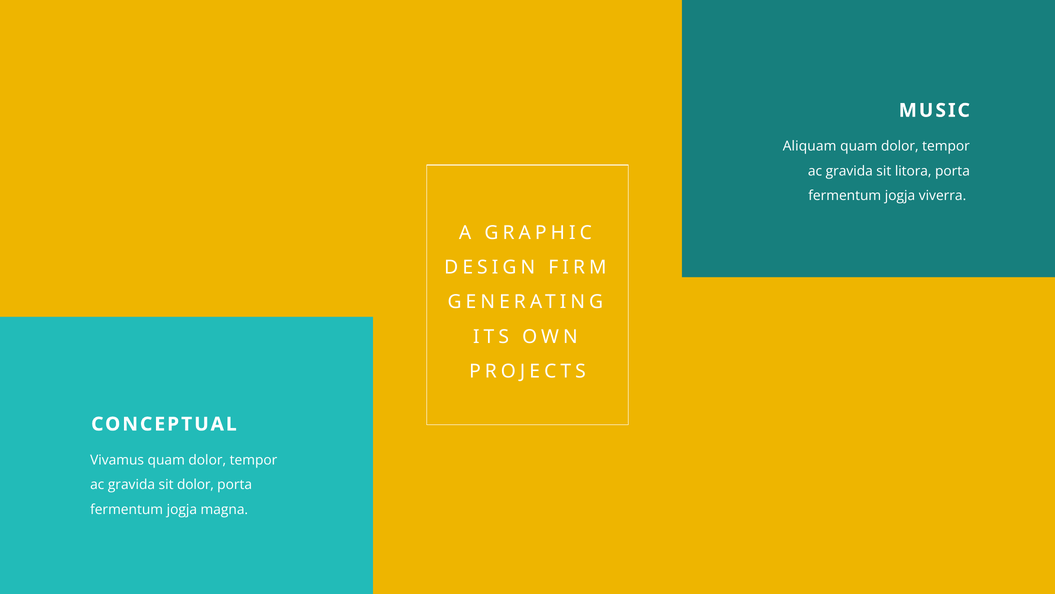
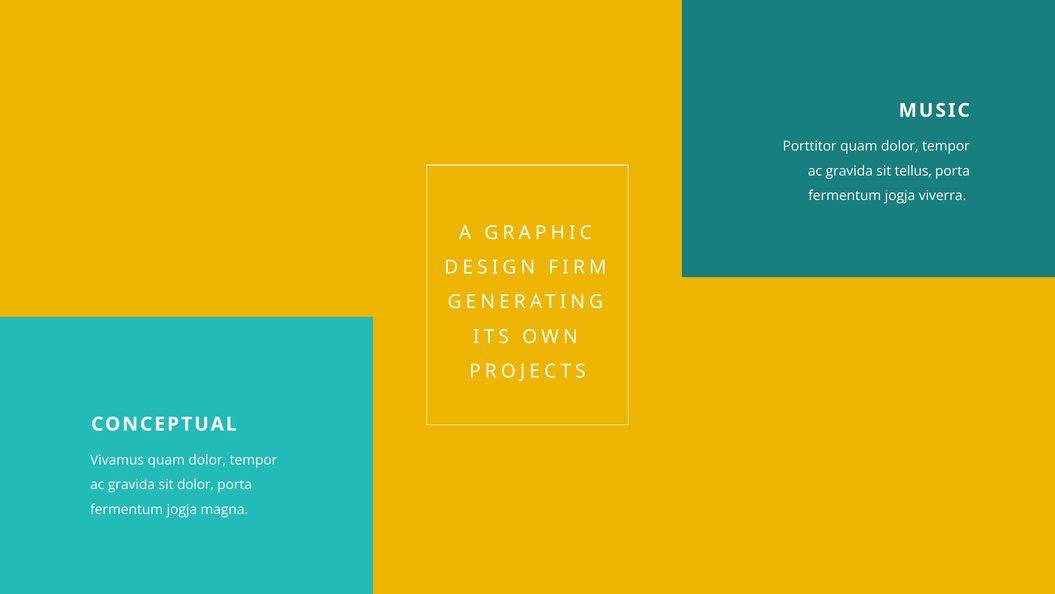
Aliquam: Aliquam -> Porttitor (810, 146)
litora: litora -> tellus (913, 171)
